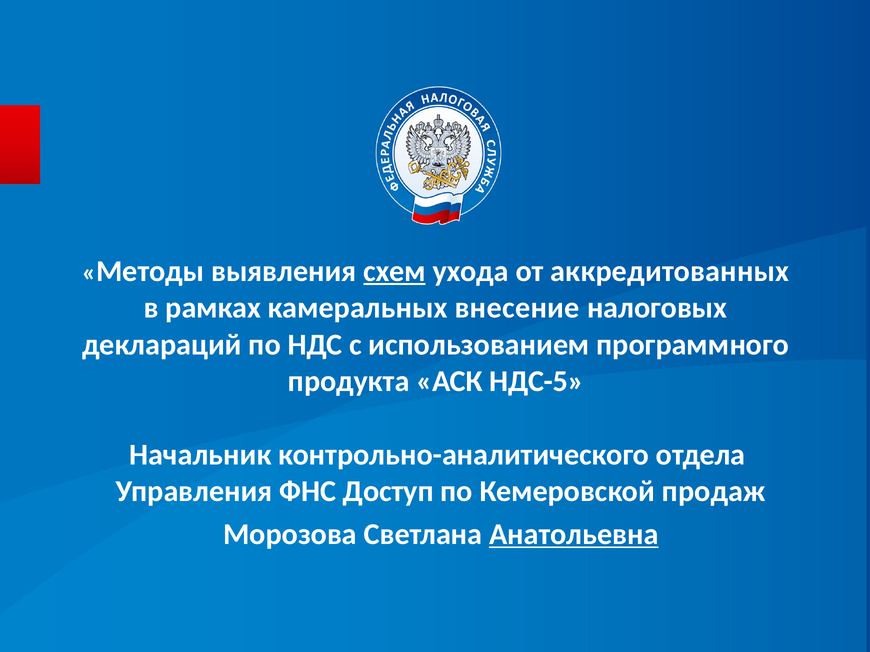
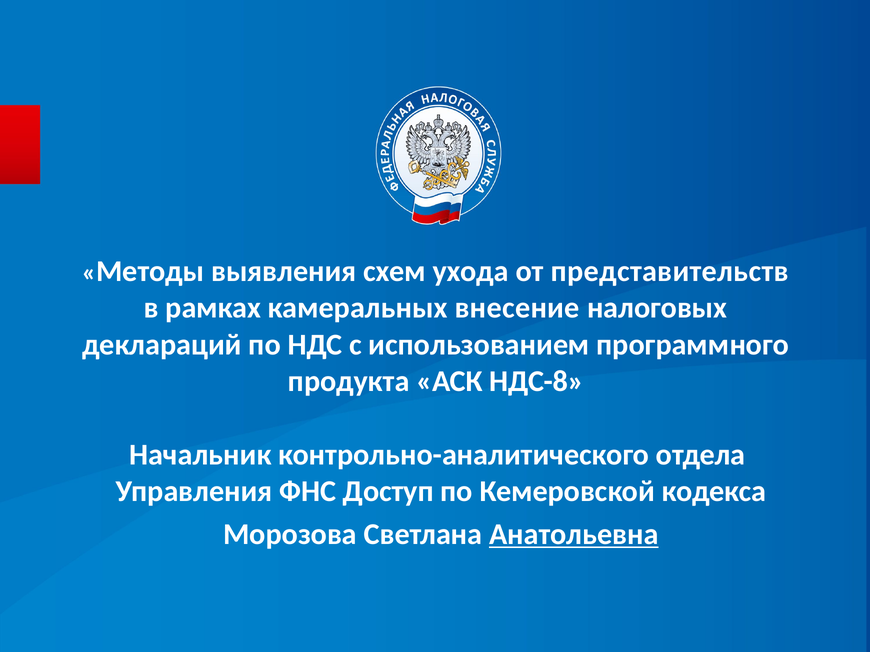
схем underline: present -> none (395, 271)
аккредитованных: аккредитованных -> представительств (670, 271)
НДС-5: НДС-5 -> НДС-8 (537, 382)
продаж: продаж -> кодекса (714, 492)
